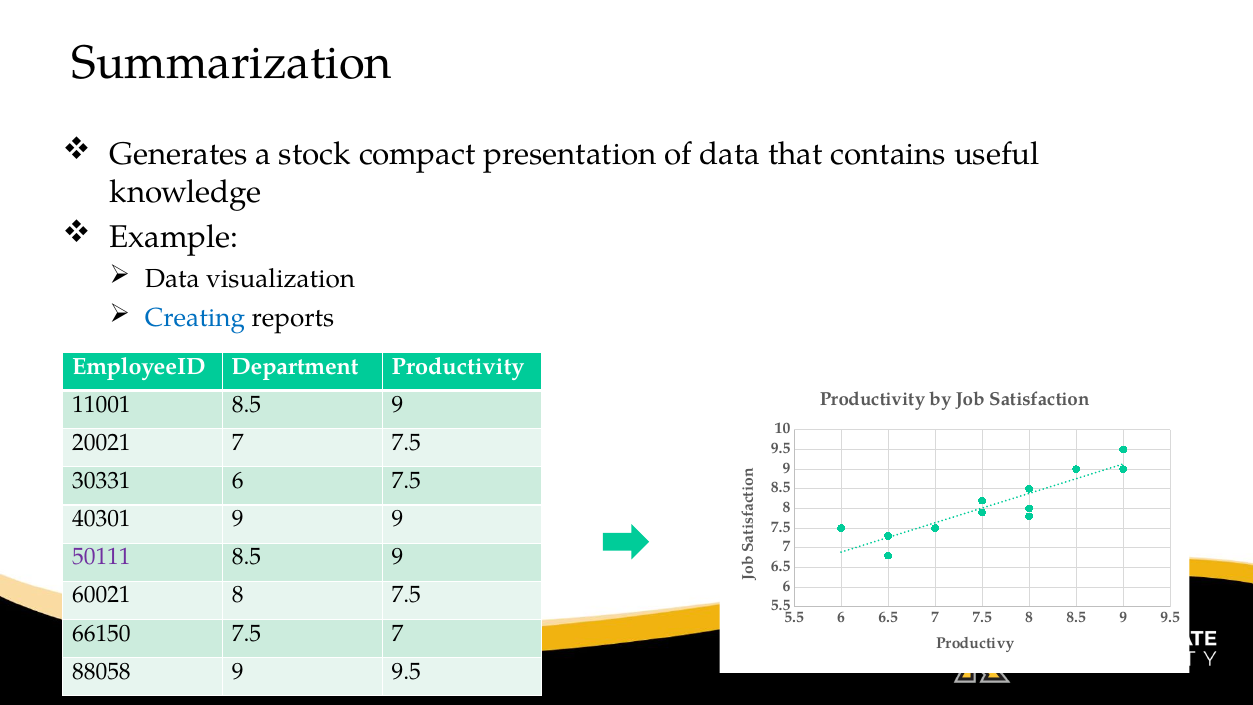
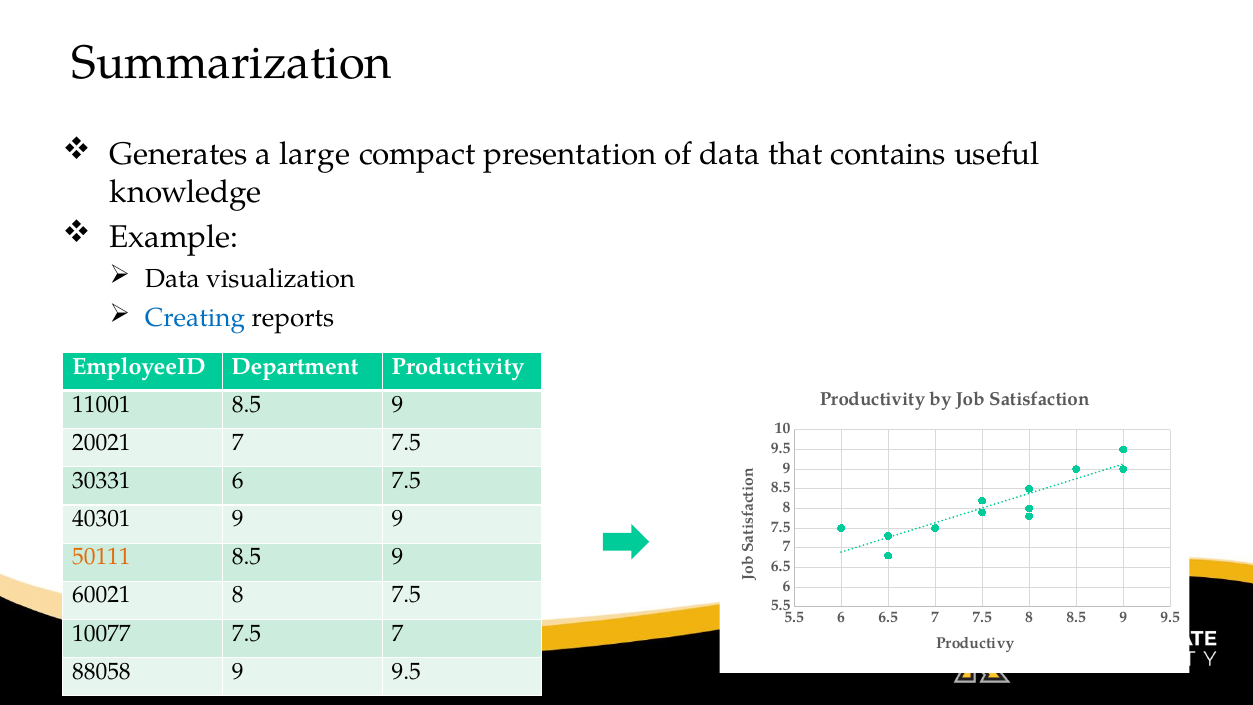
stock: stock -> large (315, 154)
50111 colour: purple -> orange (101, 557)
66150: 66150 -> 10077 (101, 633)
